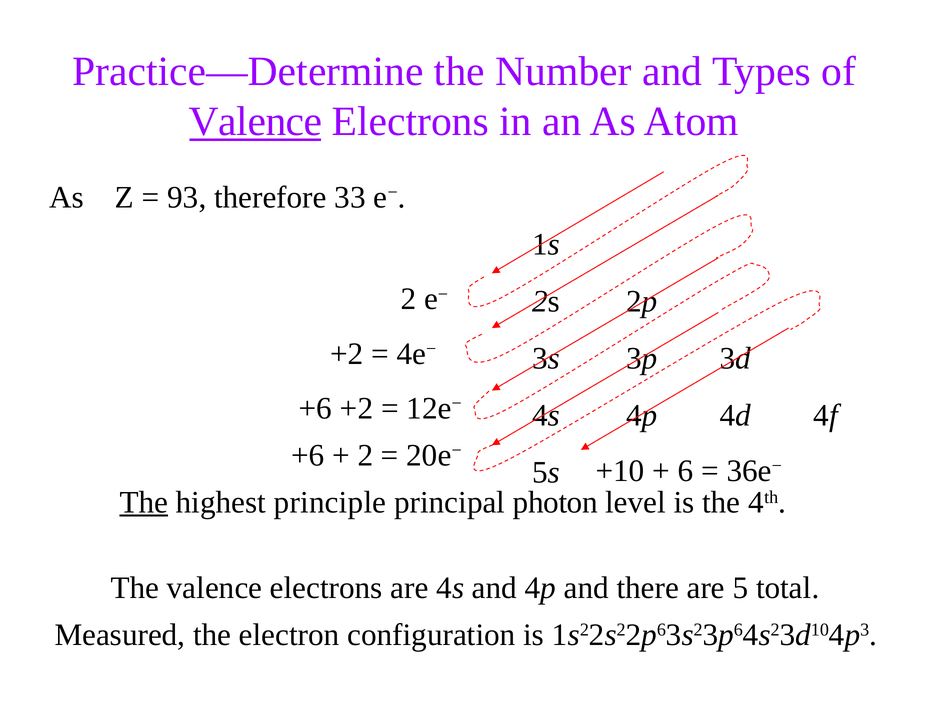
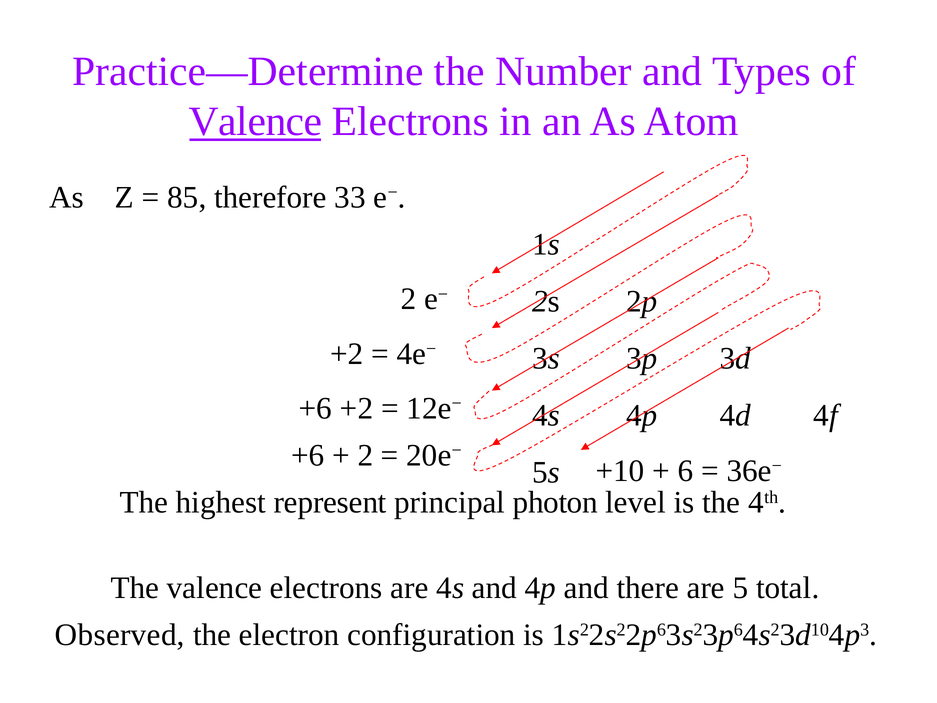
93: 93 -> 85 (187, 197)
The underline: present -> none (144, 502)
principle: principle -> represent (330, 502)
Measured: Measured -> Observed (120, 635)
